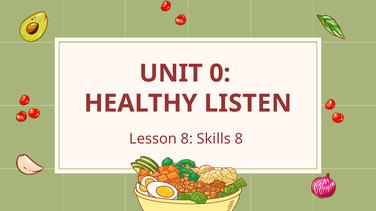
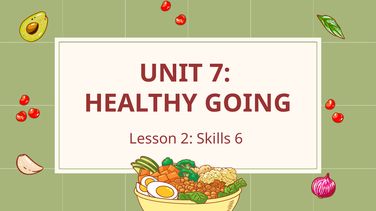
0: 0 -> 7 (220, 73)
LISTEN: LISTEN -> GOING (248, 104)
Lesson 8: 8 -> 2 (187, 139)
Skills 8: 8 -> 6 (239, 139)
